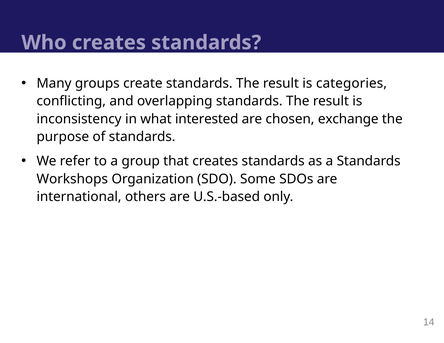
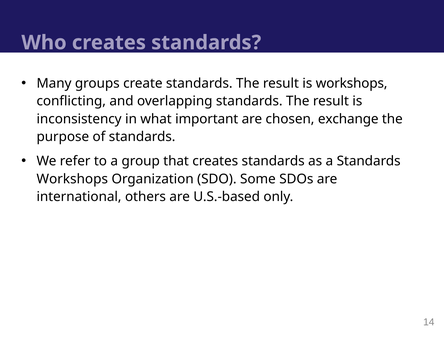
is categories: categories -> workshops (352, 83)
interested: interested -> important (207, 119)
